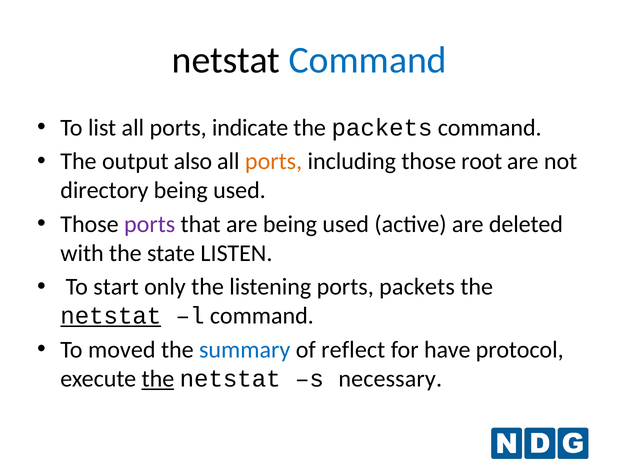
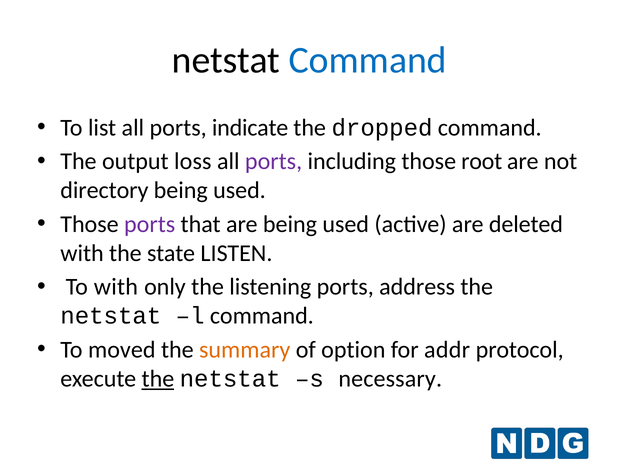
the packets: packets -> dropped (382, 128)
also: also -> loss (193, 161)
ports colour: orange -> purple (274, 161)
To start: start -> with (116, 287)
ports packets: packets -> address (417, 287)
netstat underline: present -> none (111, 315)
summary colour: blue -> orange (245, 349)
reflect: reflect -> option (353, 349)
have: have -> addr (447, 349)
